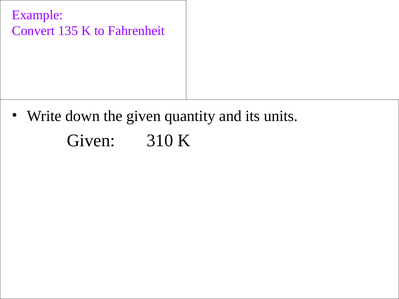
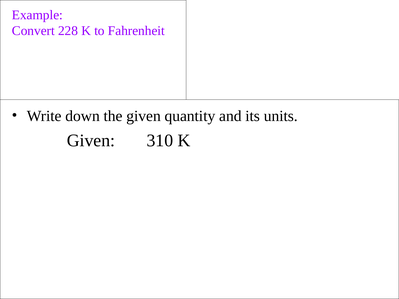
135: 135 -> 228 (68, 31)
